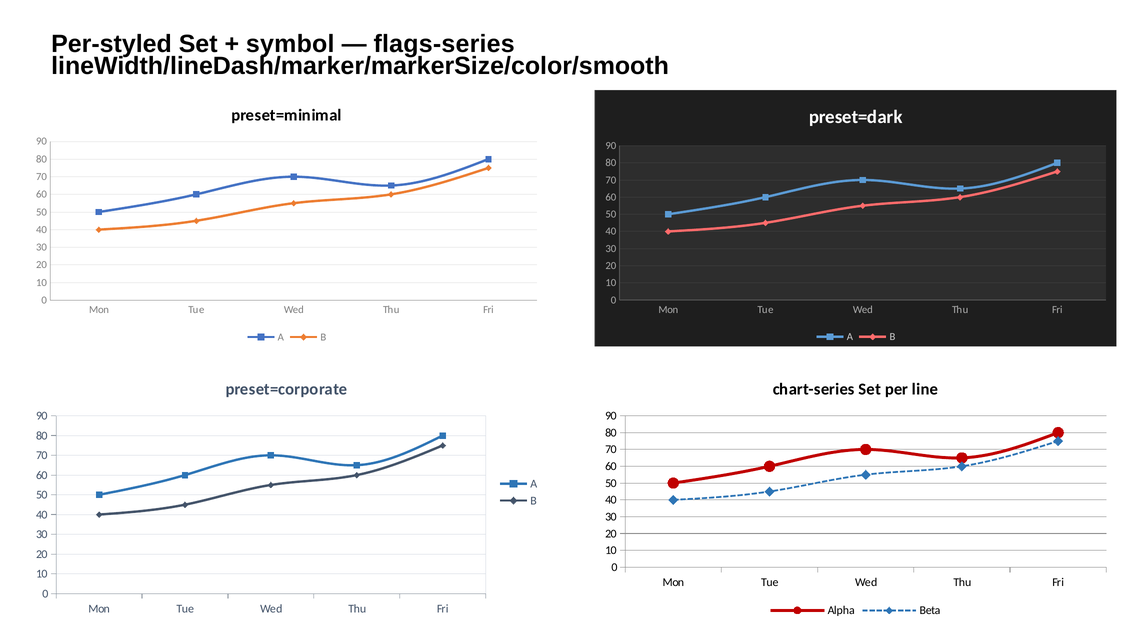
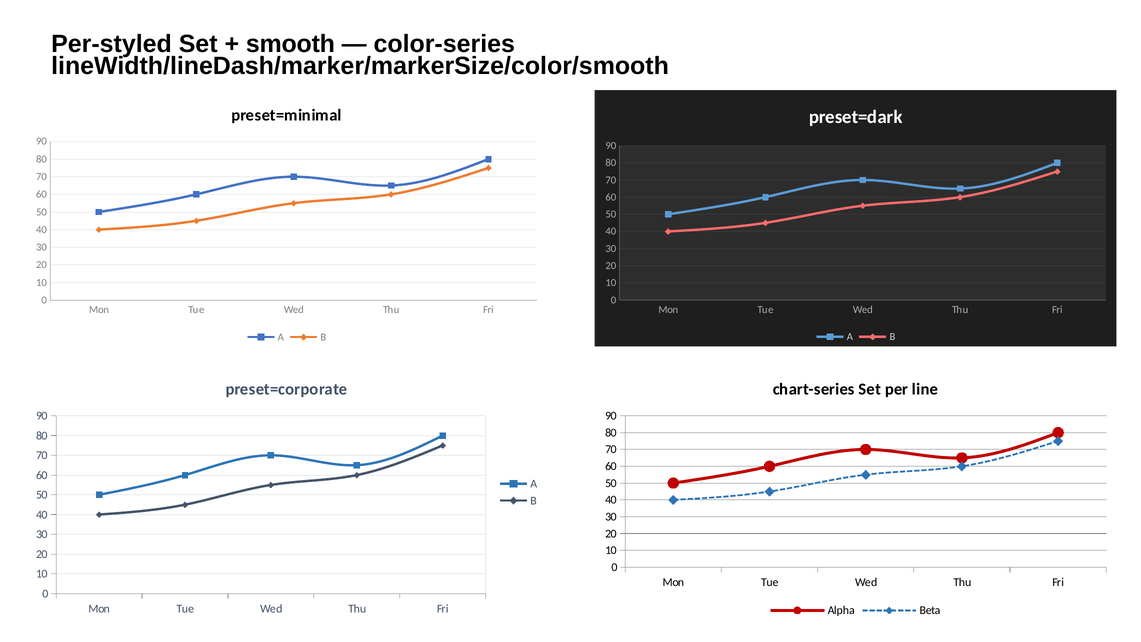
symbol: symbol -> smooth (290, 44)
flags-series: flags-series -> color-series (444, 44)
